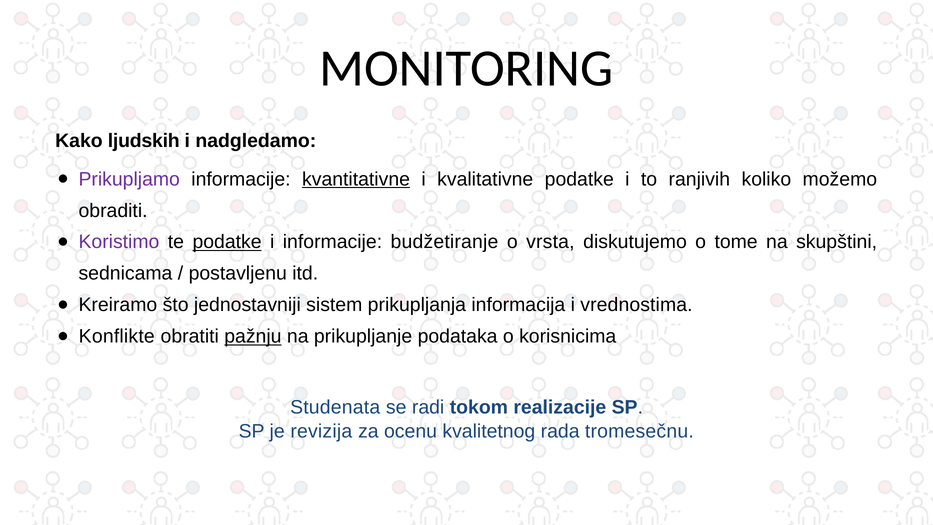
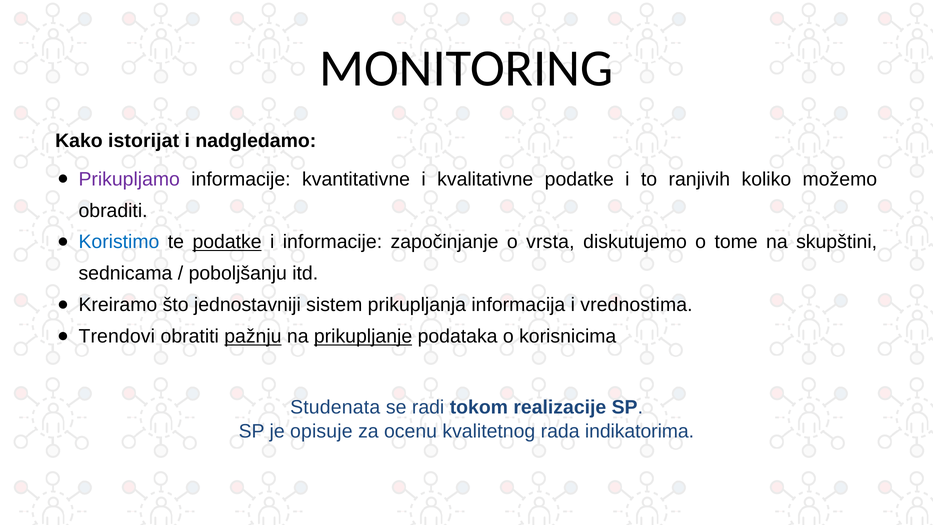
ljudskih: ljudskih -> istorijat (144, 141)
kvantitativne underline: present -> none (356, 179)
Koristimo colour: purple -> blue (119, 242)
budžetiranje: budžetiranje -> započinjanje (445, 242)
postavljenu: postavljenu -> poboljšanju (238, 273)
Konflikte: Konflikte -> Trendovi (117, 336)
prikupljanje underline: none -> present (363, 336)
revizija: revizija -> opisuje (321, 431)
tromesečnu: tromesečnu -> indikatorima (640, 431)
